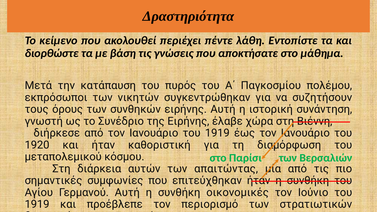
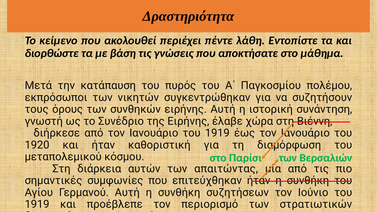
οικονομικές: οικονομικές -> συζητήσεων (238, 192)
